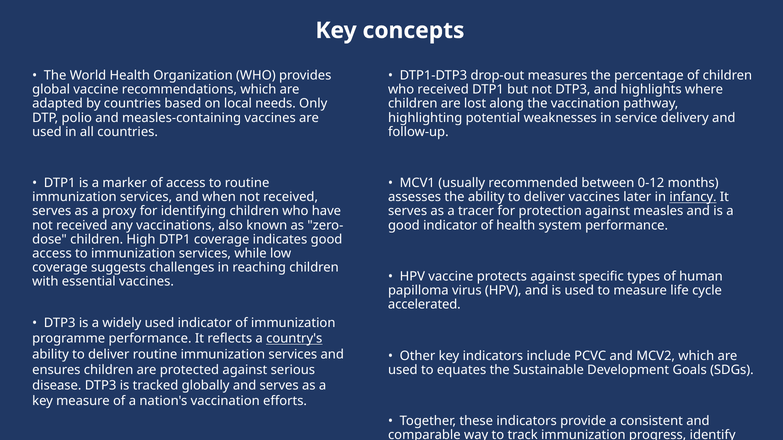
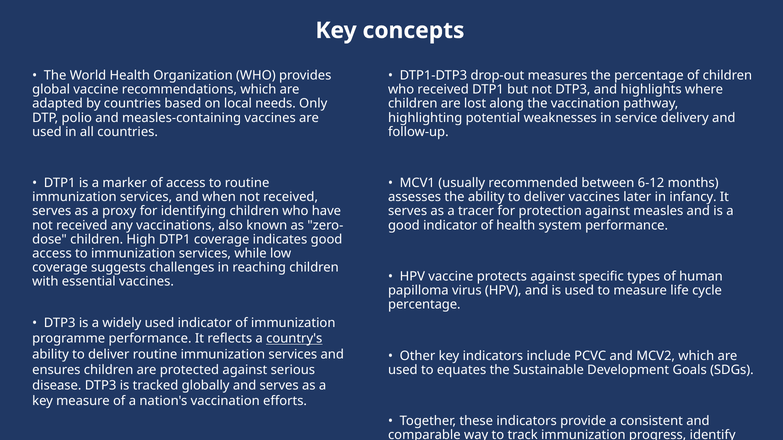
0-12: 0-12 -> 6-12 (651, 183)
infancy underline: present -> none (693, 197)
accelerated: accelerated -> percentage (424, 305)
